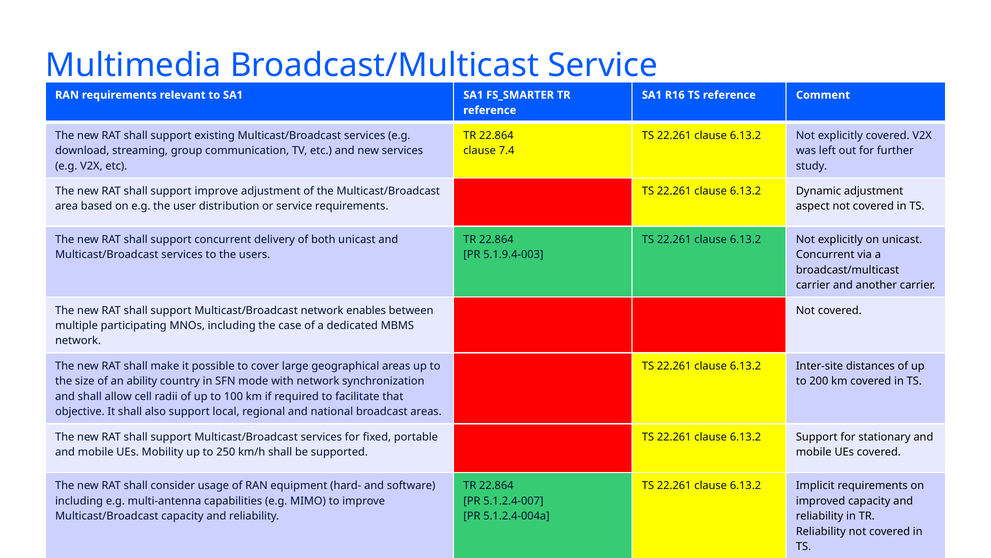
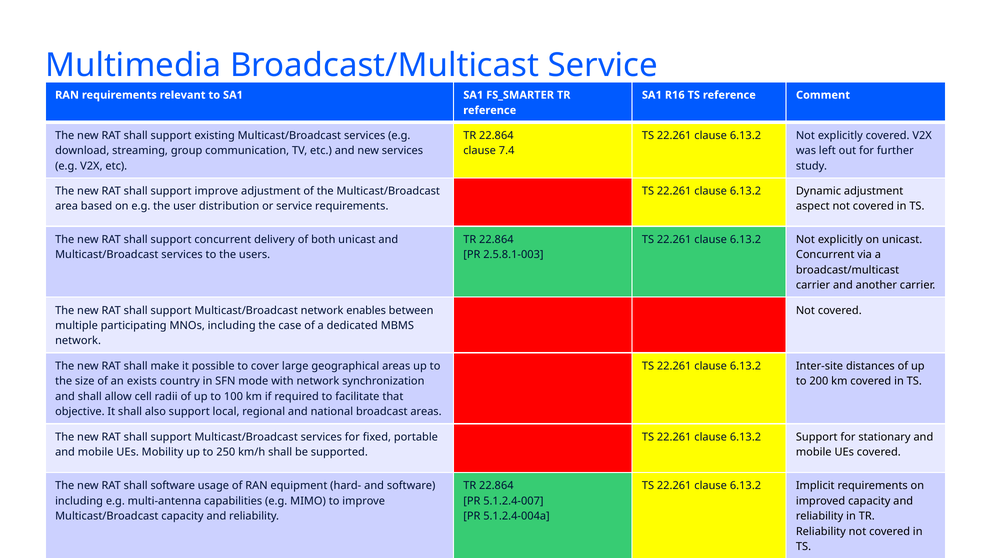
5.1.9.4-003: 5.1.9.4-003 -> 2.5.8.1-003 (513, 254)
ability: ability -> exists (142, 381)
shall consider: consider -> software (173, 485)
